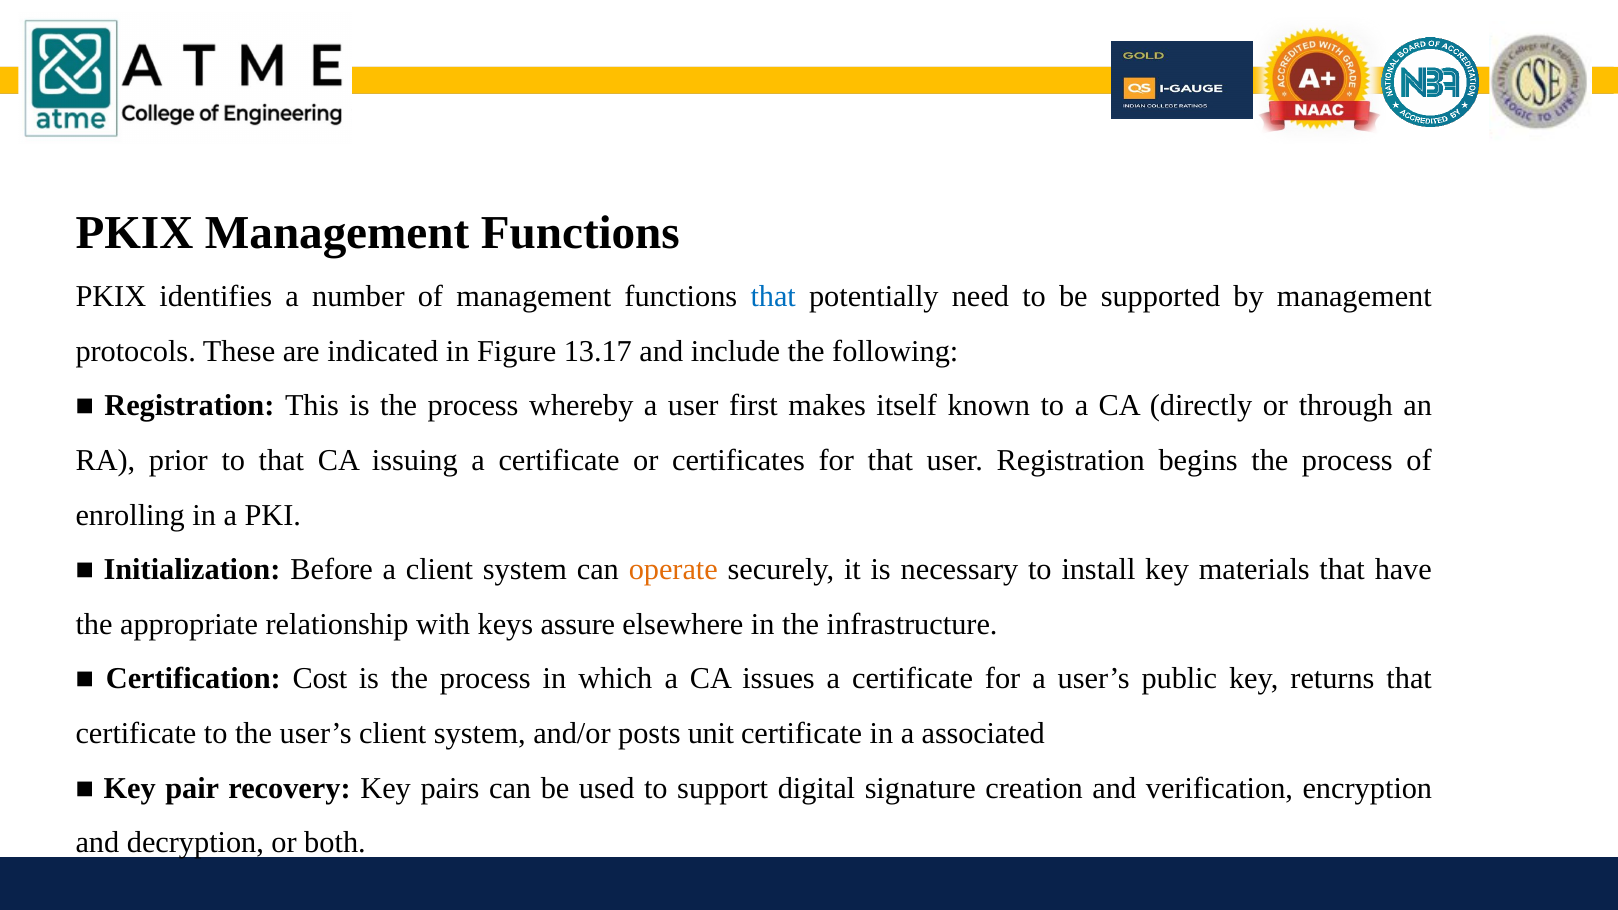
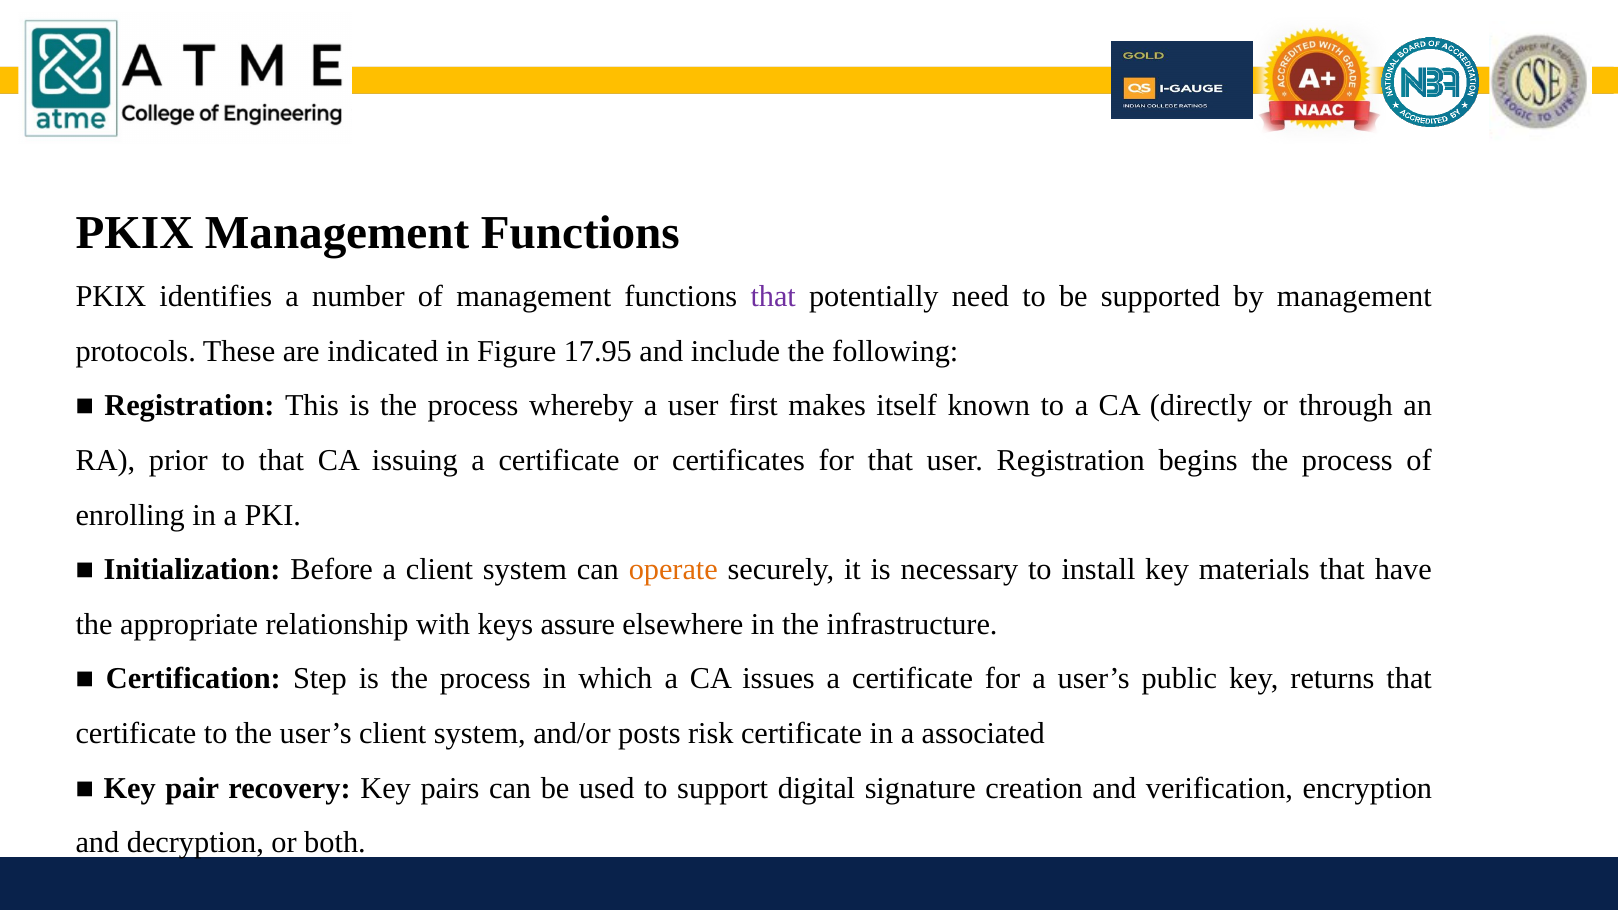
that colour: blue -> purple (773, 297)
13.17: 13.17 -> 17.95 (598, 351)
Cost: Cost -> Step (320, 679)
unit: unit -> risk (711, 734)
